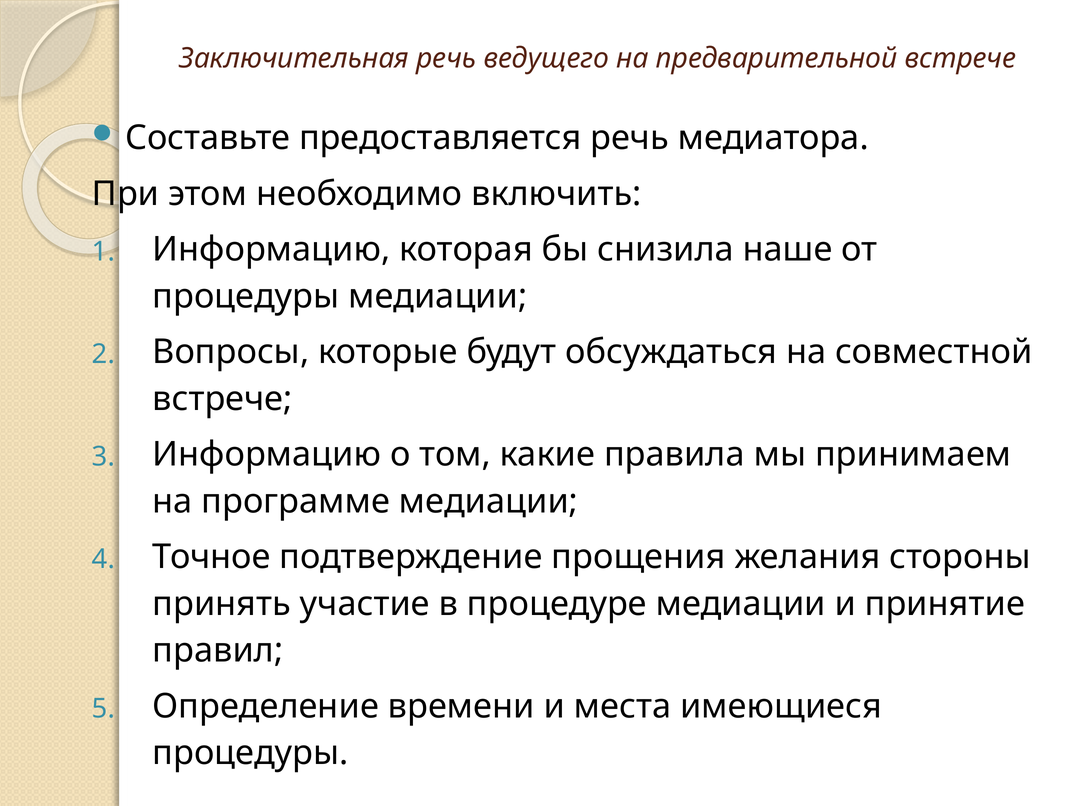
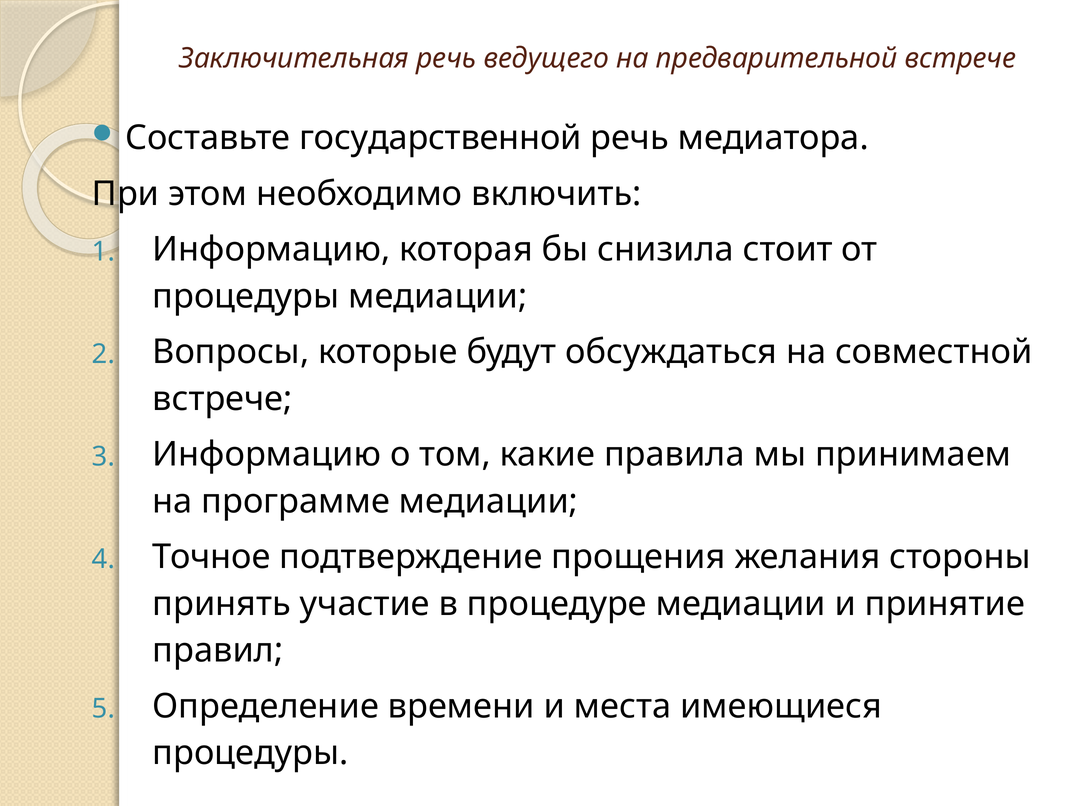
предоставляется: предоставляется -> государственной (440, 138)
наше: наше -> стоит (788, 250)
